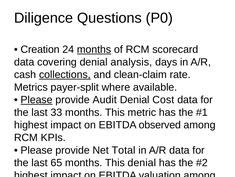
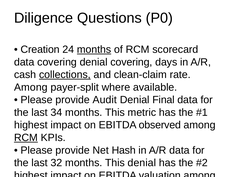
denial analysis: analysis -> covering (131, 62)
Metrics: Metrics -> Among (31, 87)
Please underline: present -> none (37, 99)
Denial Cost: Cost -> Final (163, 99)
33: 33 -> 34 (56, 112)
RCM underline: none -> present (26, 137)
Total: Total -> Hash (124, 150)
65: 65 -> 32 (56, 162)
